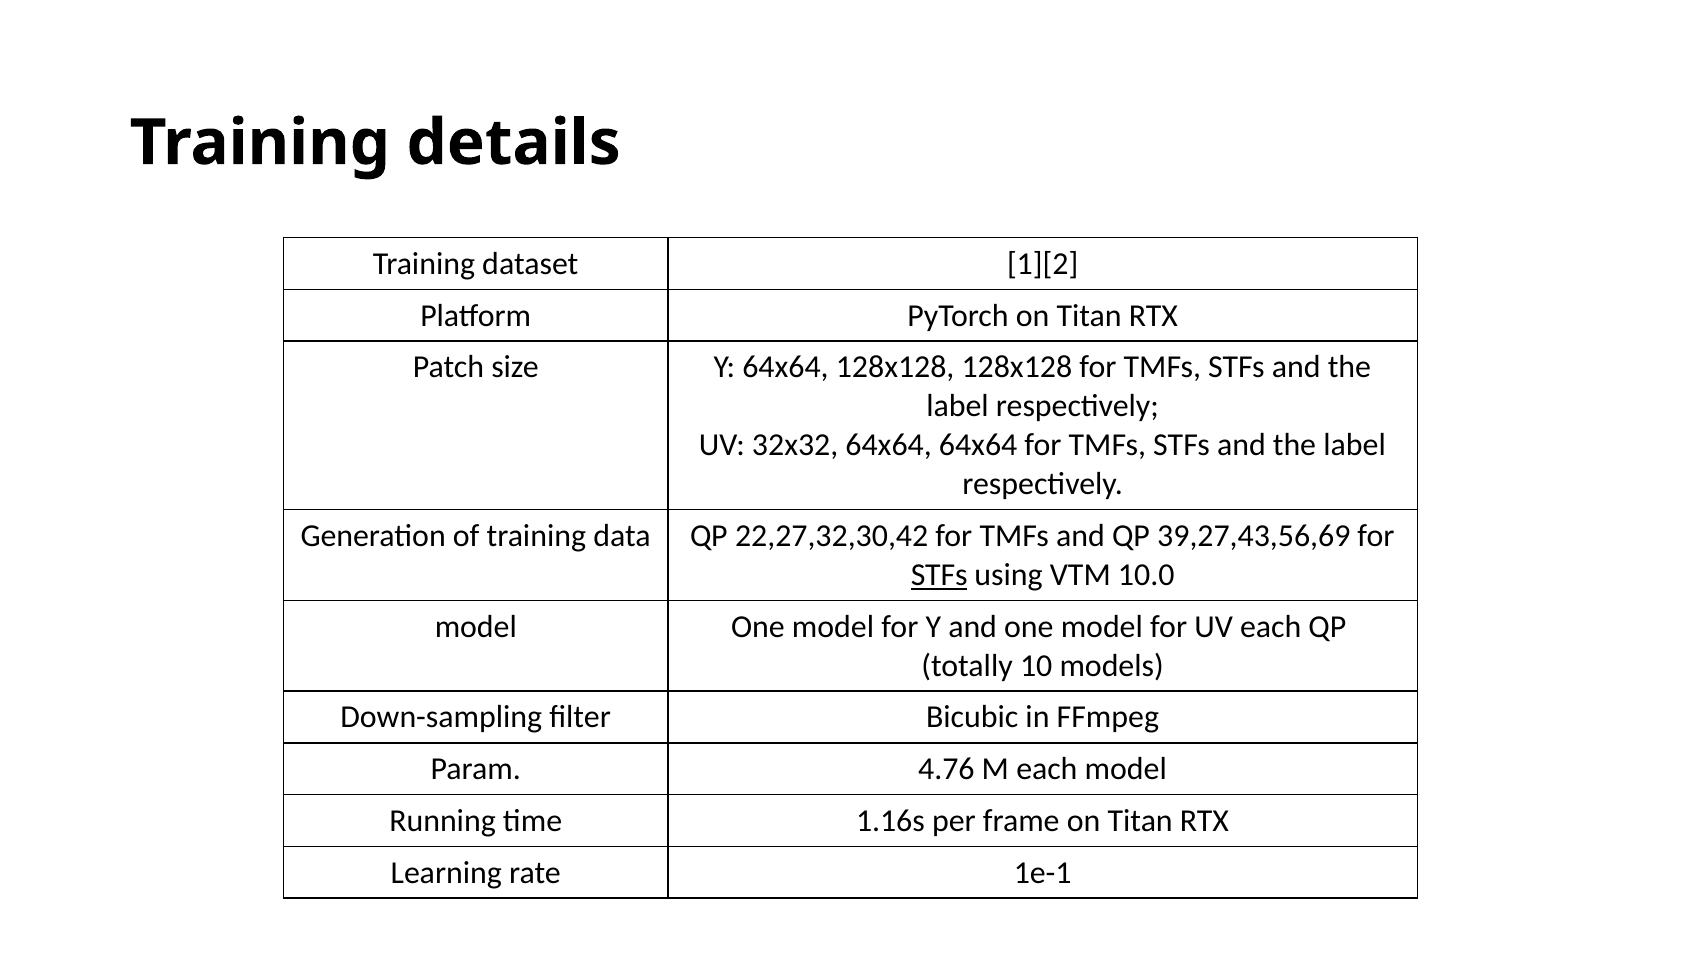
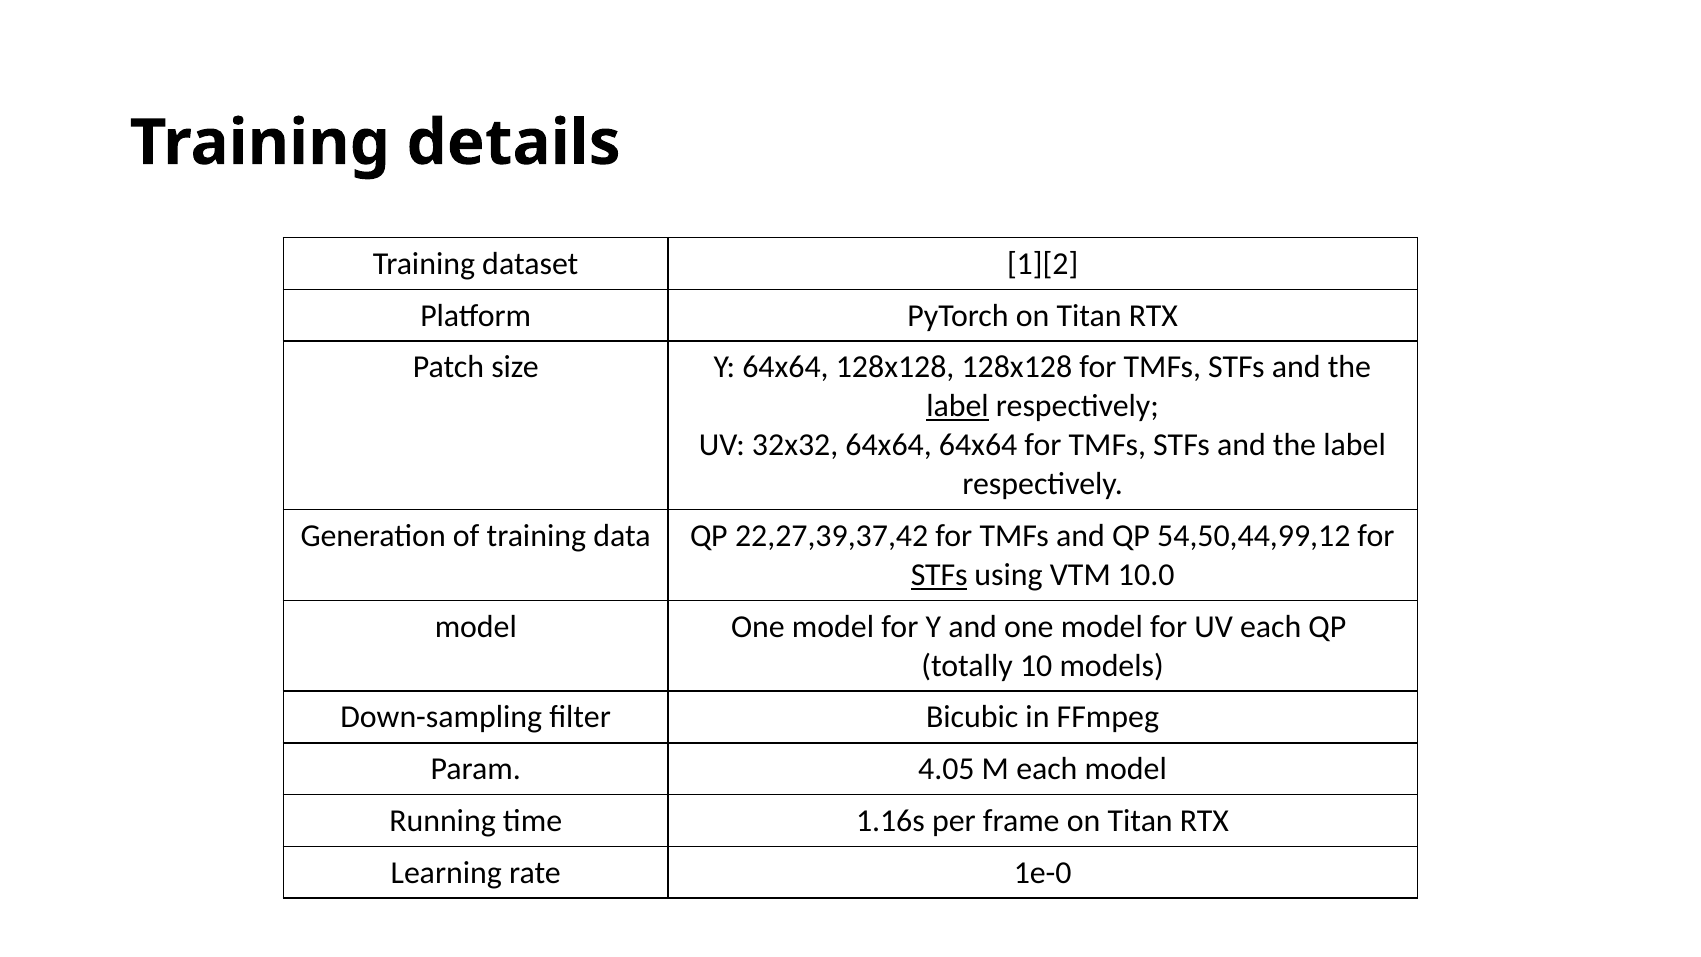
label underline: none -> present (957, 406)
22,27,32,30,42: 22,27,32,30,42 -> 22,27,39,37,42 (832, 536)
39,27,43,56,69: 39,27,43,56,69 -> 54,50,44,99,12 (1254, 536)
4.76: 4.76 -> 4.05 (946, 769)
1e-1: 1e-1 -> 1e-0 (1043, 872)
